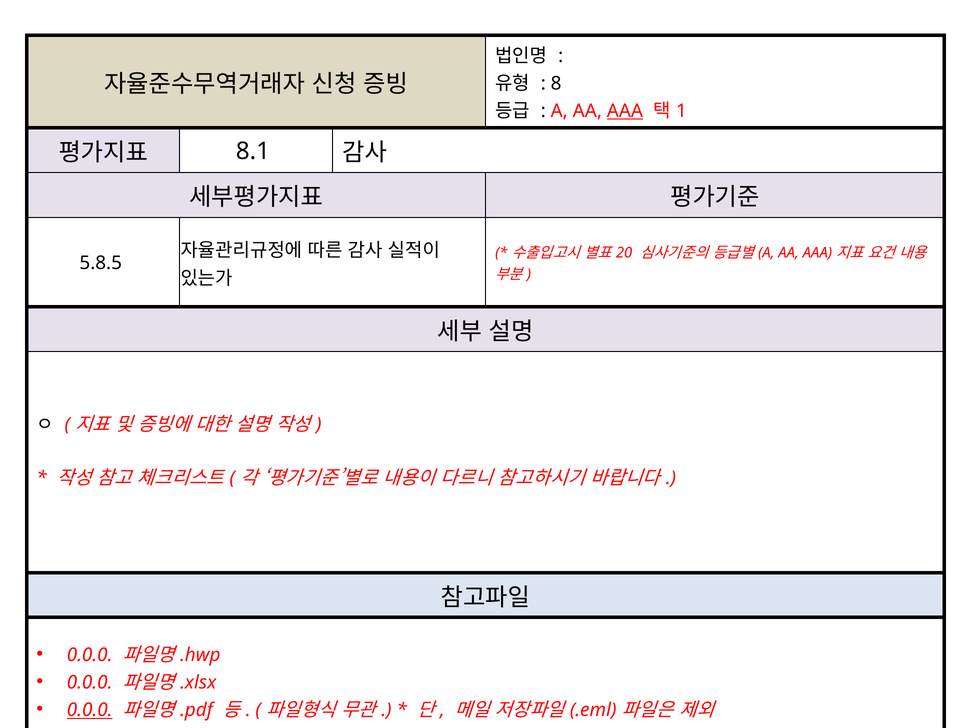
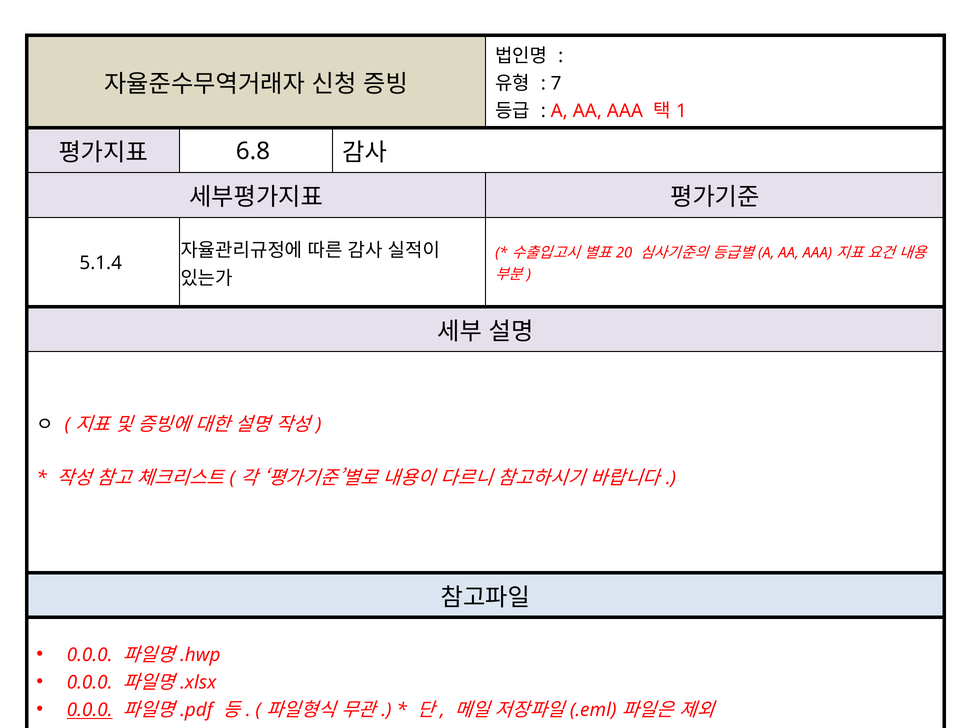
8: 8 -> 7 (556, 83)
AAA underline: present -> none (625, 111)
8.1: 8.1 -> 6.8 (253, 151)
5.8.5: 5.8.5 -> 5.1.4 (101, 263)
